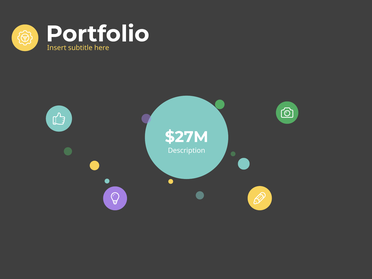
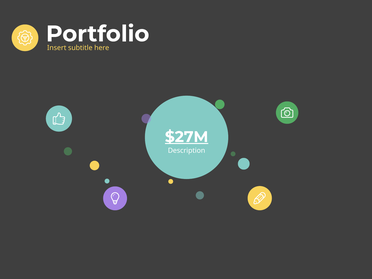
$27M underline: none -> present (187, 137)
